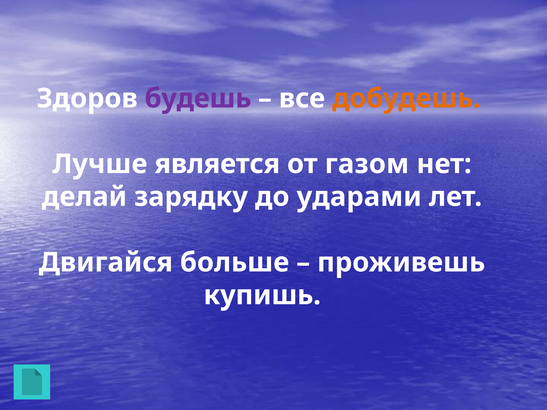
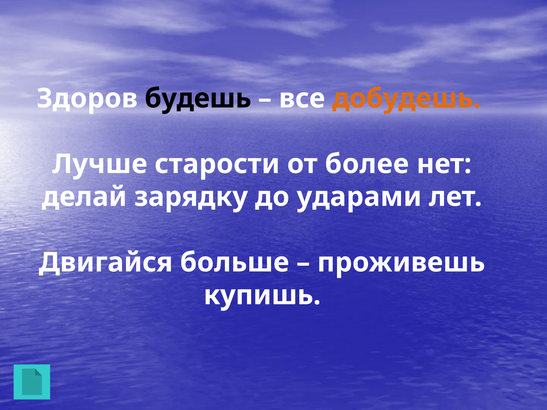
будешь colour: purple -> black (198, 98)
является: является -> старости (217, 164)
газом: газом -> более (367, 164)
